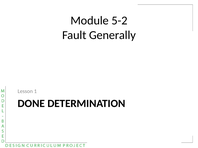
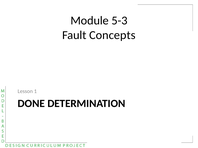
5-2: 5-2 -> 5-3 (119, 21)
Generally: Generally -> Concepts (112, 35)
